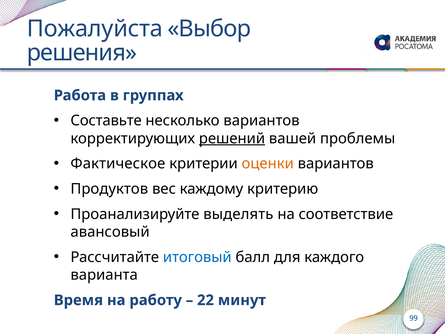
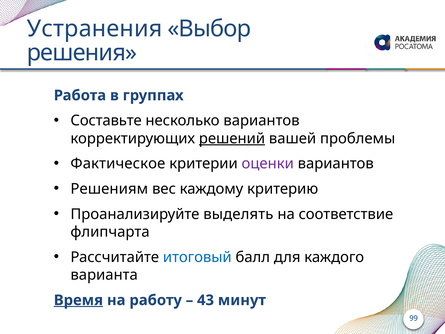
Пожалуйста: Пожалуйста -> Устранения (95, 29)
оценки colour: orange -> purple (268, 164)
Продуктов: Продуктов -> Решениям (109, 189)
авансовый: авансовый -> флипчарта (110, 232)
Время underline: none -> present (78, 300)
22: 22 -> 43 (206, 300)
